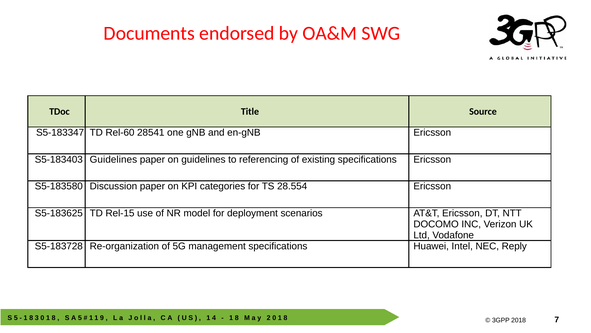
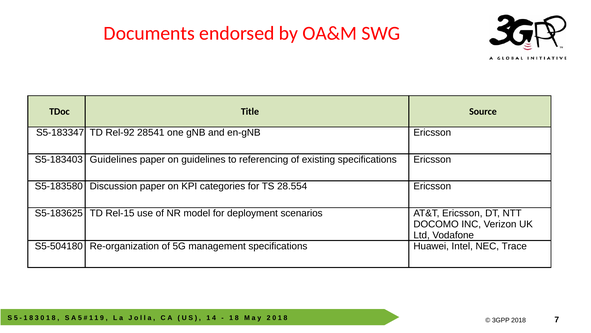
Rel-60: Rel-60 -> Rel-92 (120, 132)
S5-183728: S5-183728 -> S5-504180 (59, 246)
Reply: Reply -> Trace (514, 246)
